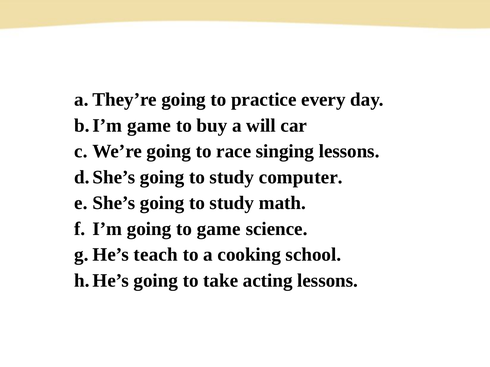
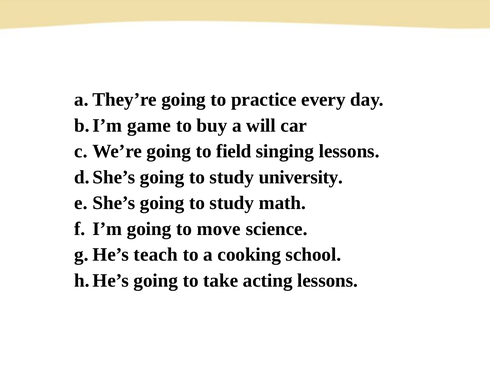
race: race -> field (234, 152)
computer: computer -> university (301, 177)
to game: game -> move (219, 229)
